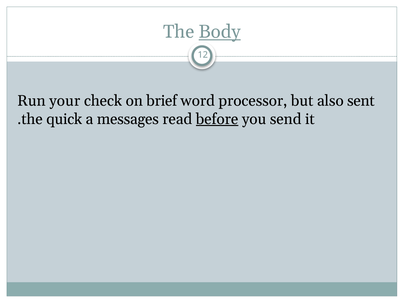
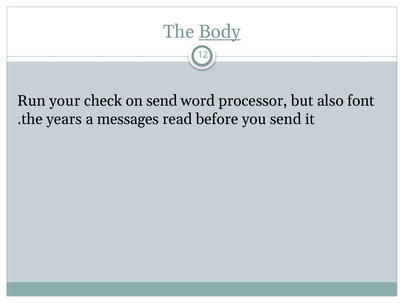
on brief: brief -> send (162, 101)
sent: sent -> font (361, 101)
quick: quick -> years (64, 119)
before underline: present -> none (217, 119)
